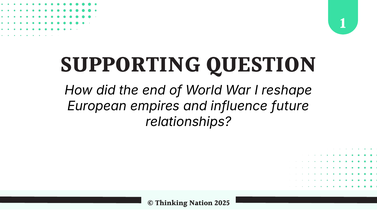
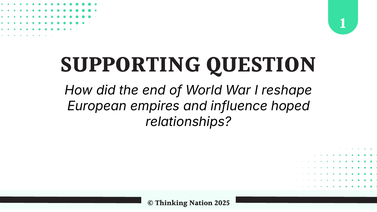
future: future -> hoped (290, 106)
